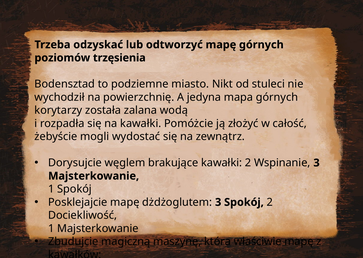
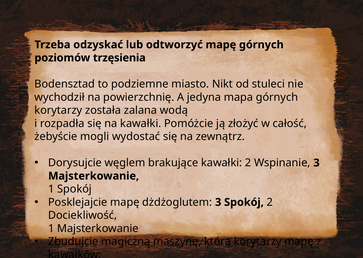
która właściwie: właściwie -> korytarzy (258, 241)
